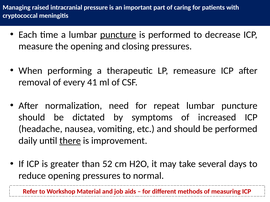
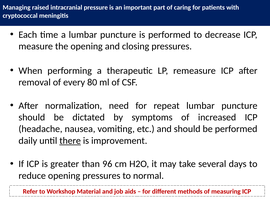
puncture underline: present -> none (118, 35)
41: 41 -> 80 (92, 83)
52: 52 -> 96 (107, 164)
